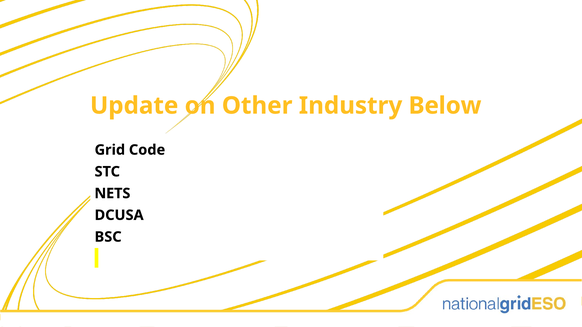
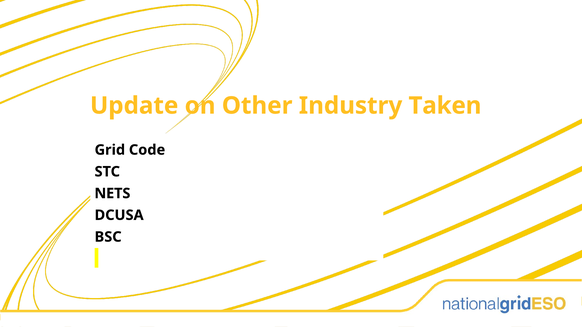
Below: Below -> Taken (445, 106)
